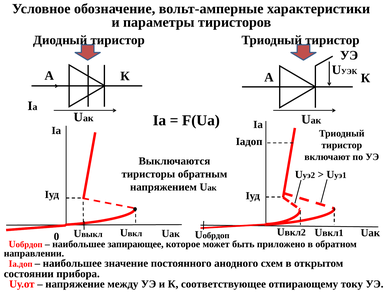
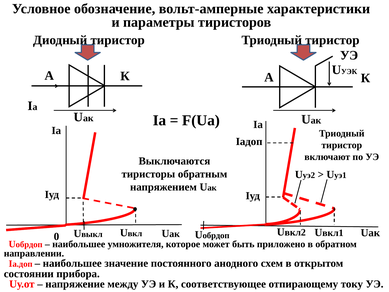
запирающее: запирающее -> умножителя (136, 244)
